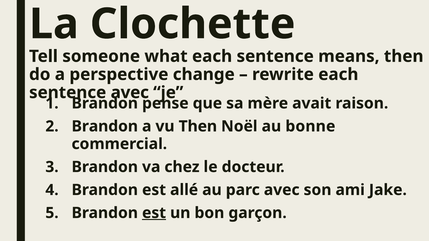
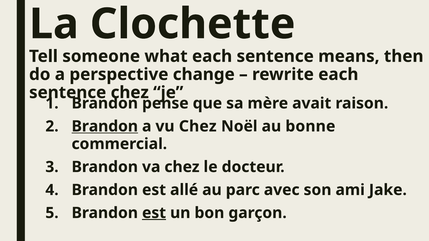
avec: avec -> chez (130, 93)
Brandon underline: none -> present (105, 126)
vu Then: Then -> Chez (198, 126)
